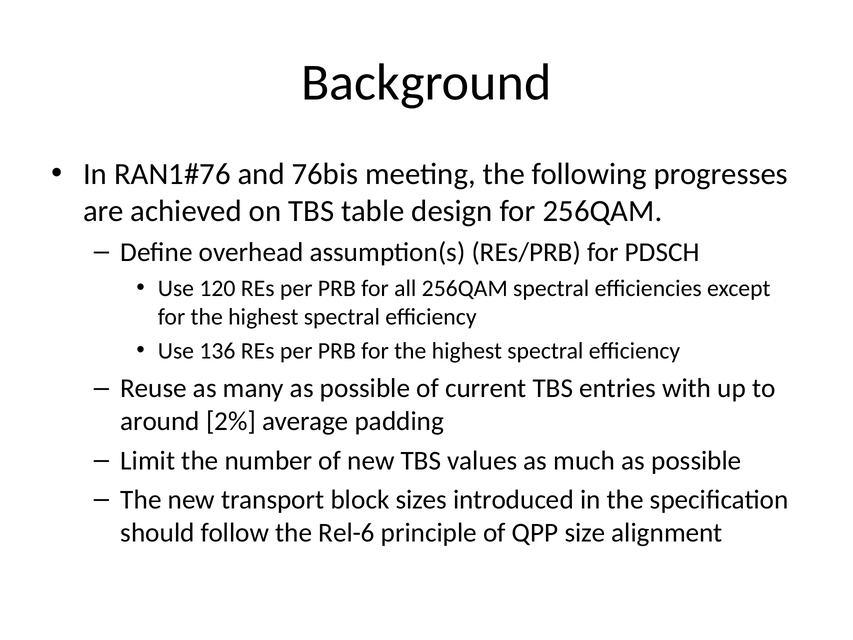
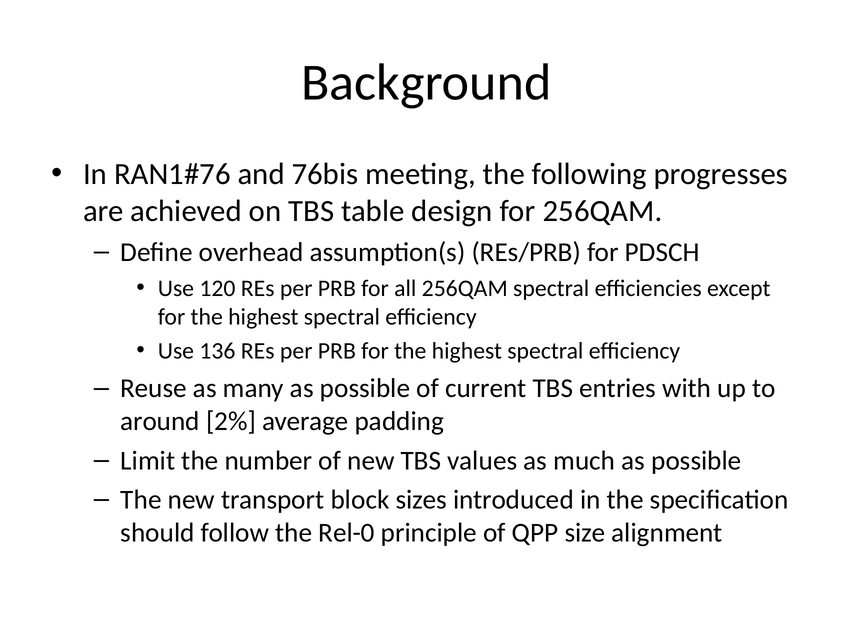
Rel-6: Rel-6 -> Rel-0 (347, 532)
